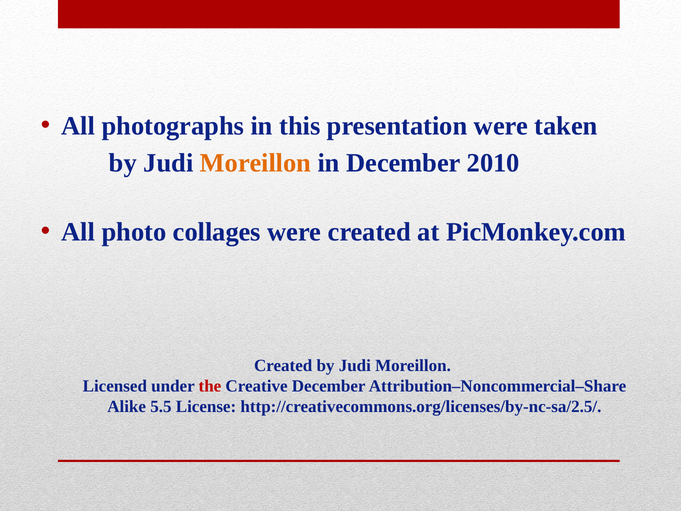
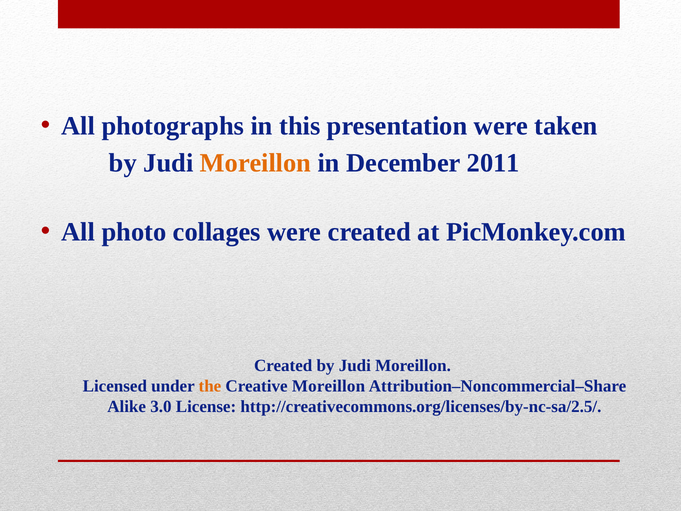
2010: 2010 -> 2011 (493, 163)
the colour: red -> orange (210, 386)
Creative December: December -> Moreillon (329, 386)
5.5: 5.5 -> 3.0 (161, 406)
